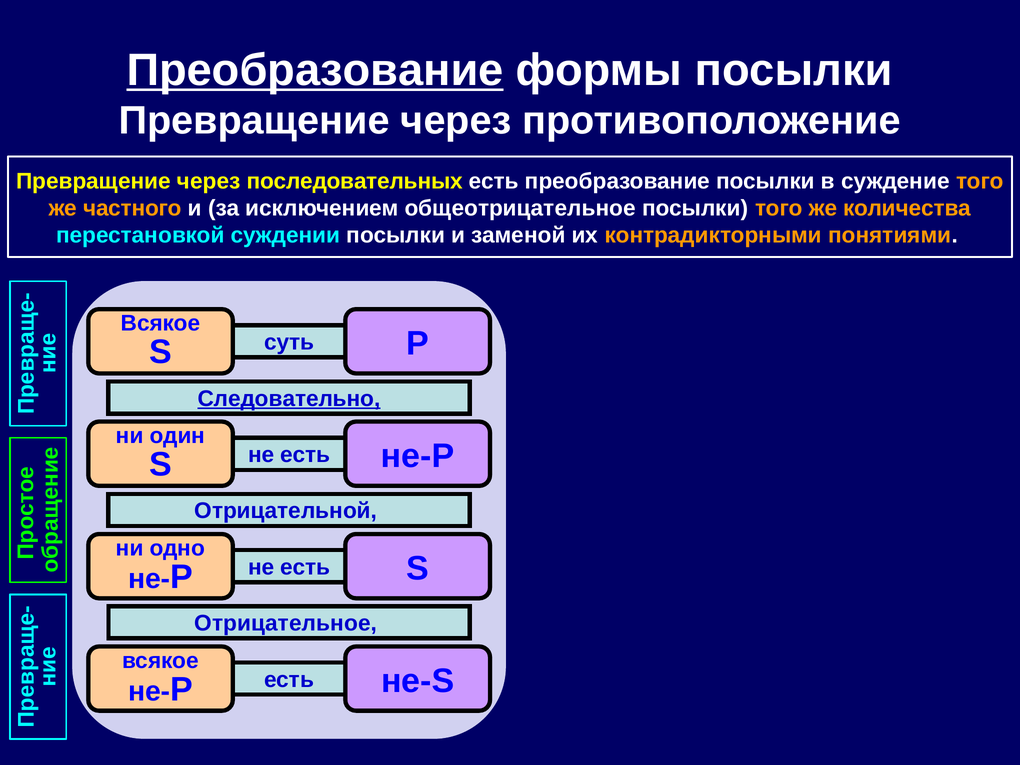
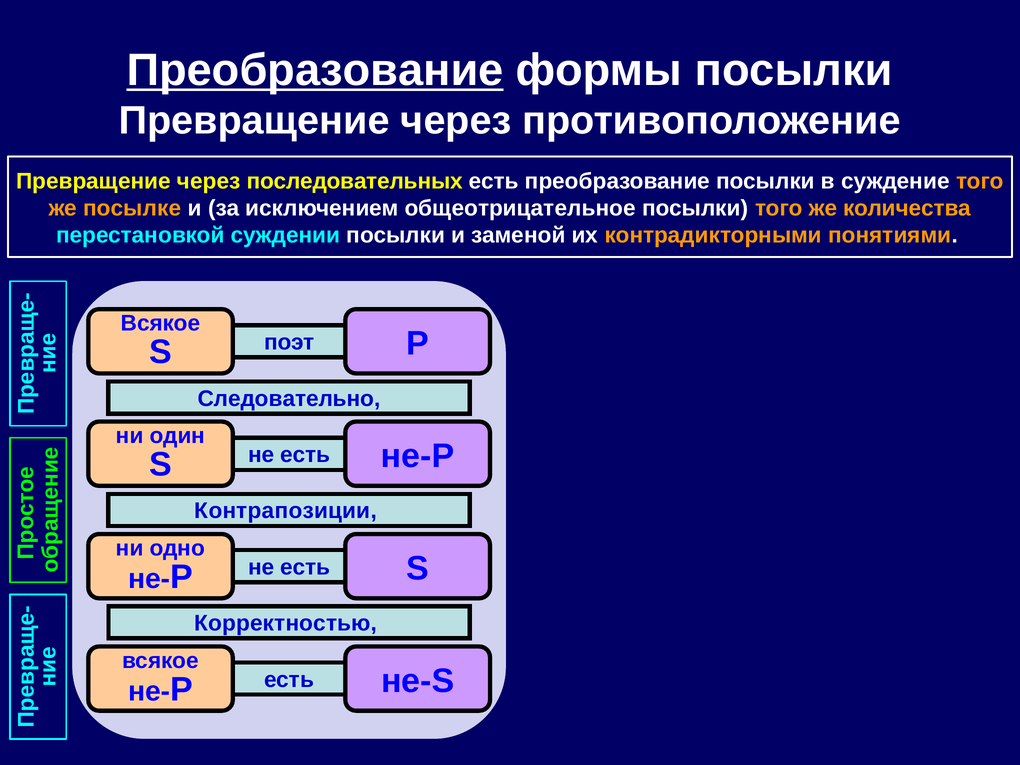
частного: частного -> посылке (132, 208)
суть: суть -> поэт (289, 342)
Следовательно underline: present -> none (289, 399)
Отрицательной: Отрицательной -> Контрапозиции (286, 511)
Отрицательное: Отрицательное -> Корректностью (286, 623)
